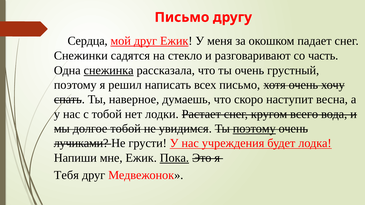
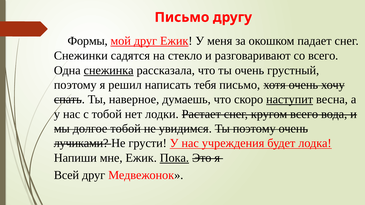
Сердца: Сердца -> Формы (88, 41)
со часть: часть -> всего (323, 56)
всех: всех -> тебя (205, 85)
наступит underline: none -> present (290, 100)
поэтому underline: present -> none (254, 129)
Тебя: Тебя -> Всей (66, 175)
